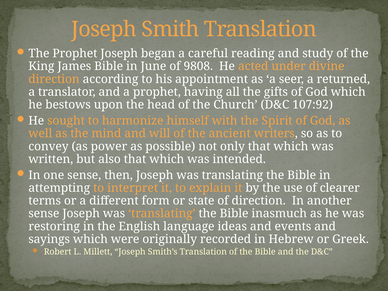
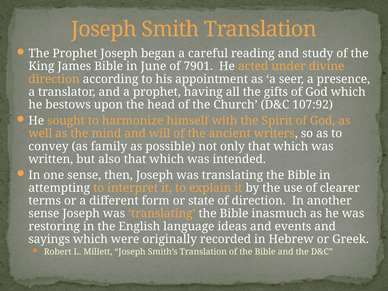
9808: 9808 -> 7901 (198, 66)
returned: returned -> presence (343, 79)
power: power -> family (109, 146)
